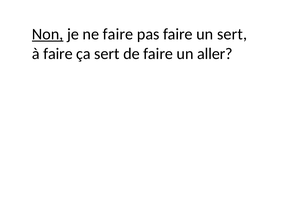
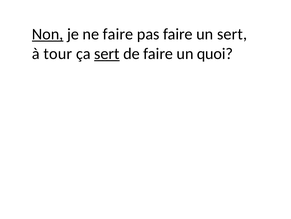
à faire: faire -> tour (58, 53)
sert underline: none -> present (107, 53)
aller: aller -> quoi (215, 53)
